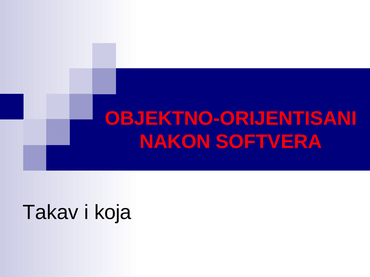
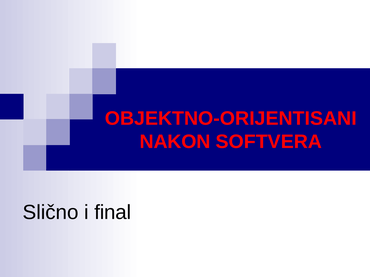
Takav: Takav -> Slično (51, 213)
koja: koja -> final (113, 213)
